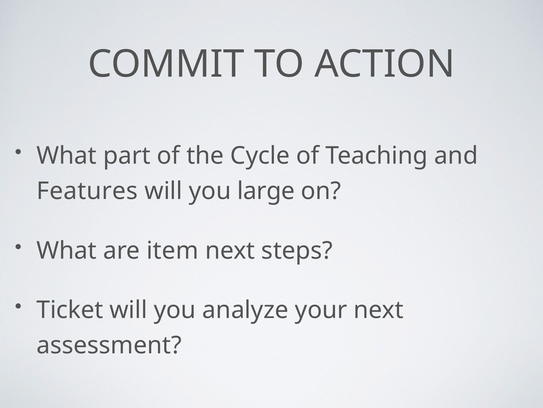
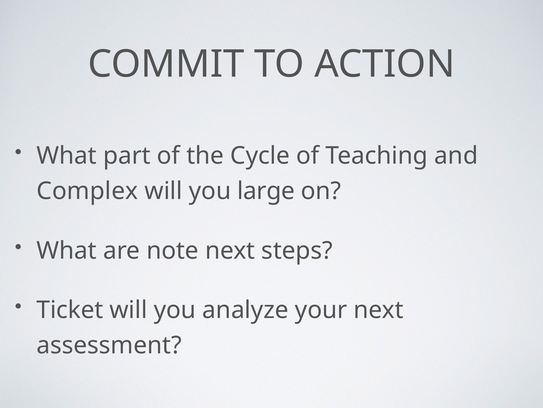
Features: Features -> Complex (87, 191)
item: item -> note (173, 250)
